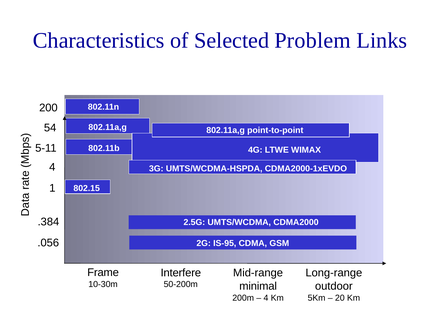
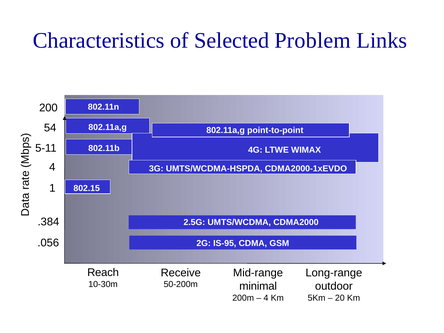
Frame: Frame -> Reach (103, 273)
Interfere: Interfere -> Receive (181, 273)
